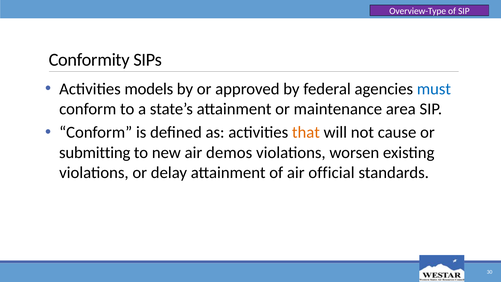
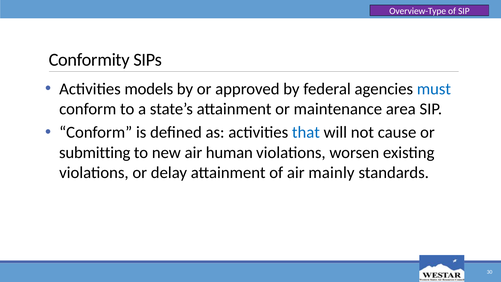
that colour: orange -> blue (306, 132)
demos: demos -> human (229, 152)
official: official -> mainly (331, 172)
